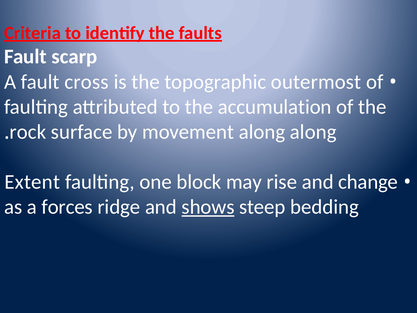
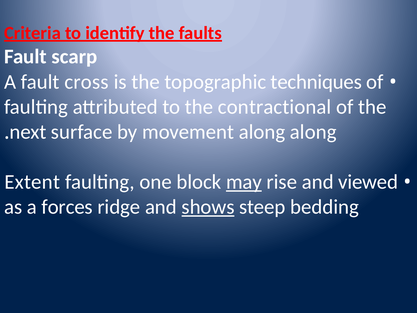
outermost: outermost -> techniques (316, 82)
accumulation: accumulation -> contractional (275, 107)
rock: rock -> next (28, 132)
may underline: none -> present (244, 182)
change: change -> viewed (368, 182)
